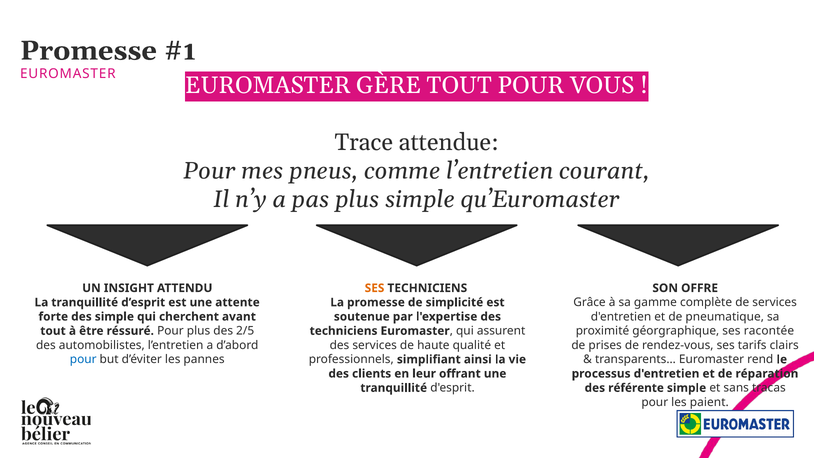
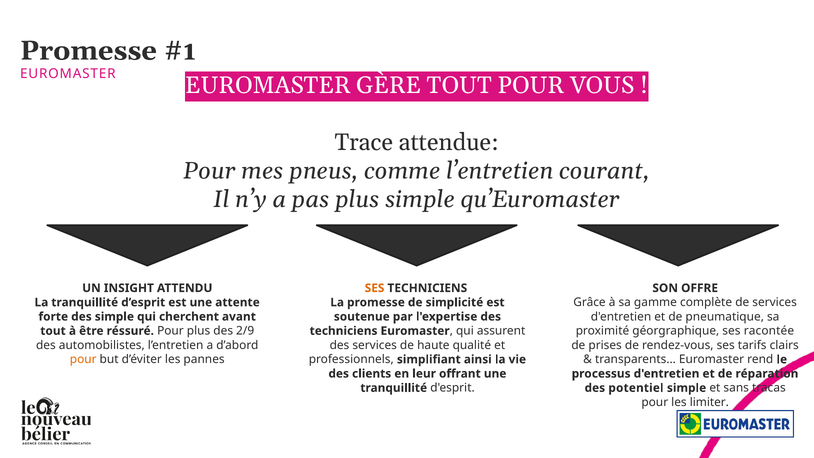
2/5: 2/5 -> 2/9 (245, 331)
pour colour: blue -> orange (83, 359)
référente: référente -> potentiel (636, 388)
paient: paient -> limiter (709, 402)
